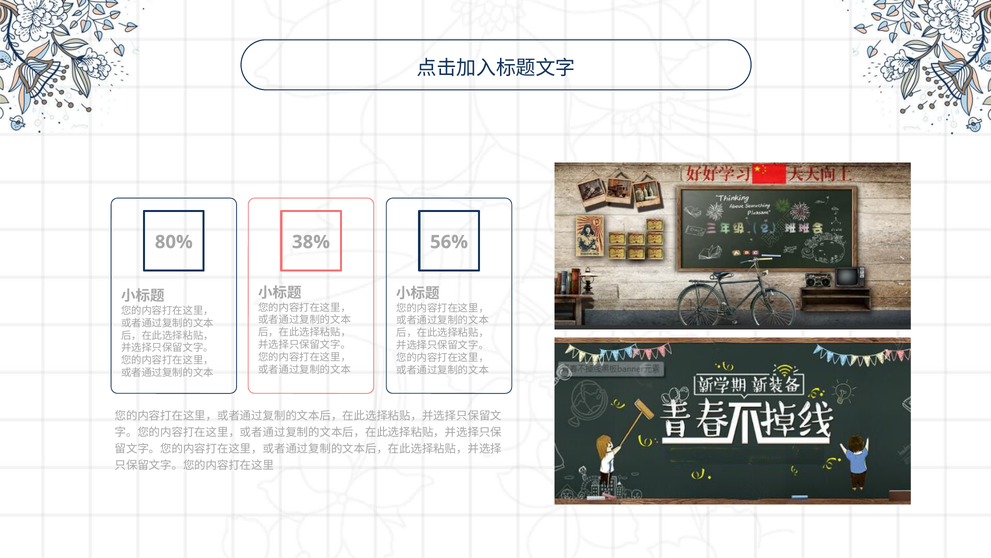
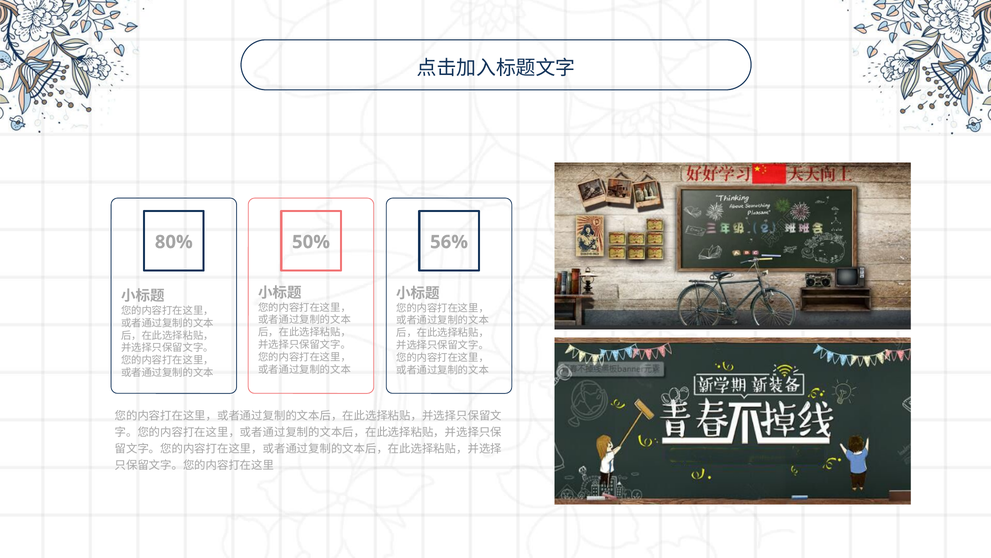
38%: 38% -> 50% (311, 242)
